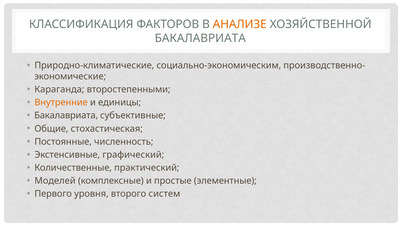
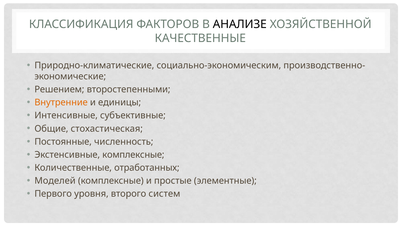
АНАЛИЗЕ colour: orange -> black (240, 24)
БАКАЛАВРИАТА: БАКАЛАВРИАТА -> КАЧЕСТВЕННЫЕ (200, 38)
Караганда: Караганда -> Решением (59, 90)
Бакалавриата: Бакалавриата -> Интенсивные (66, 116)
Экстенсивные графический: графический -> комплексные (133, 155)
практический: практический -> отработанных (147, 168)
